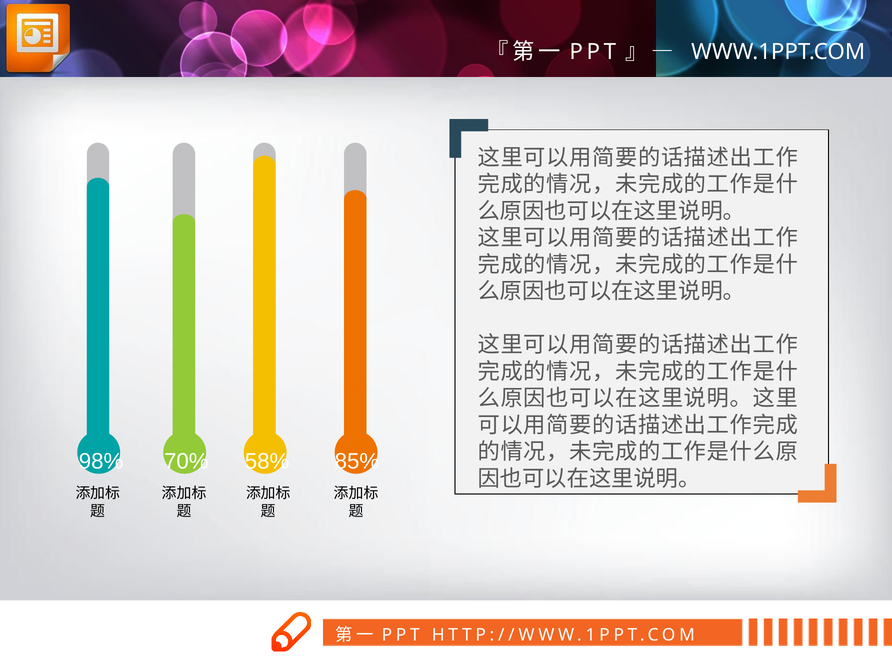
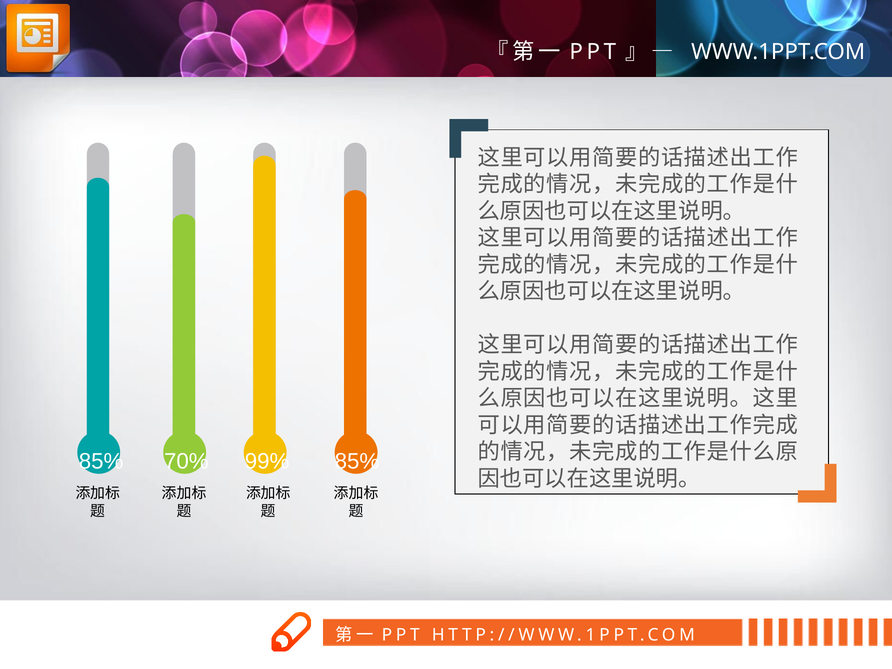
98%: 98% -> 85% (101, 462)
58%: 58% -> 99% (267, 462)
